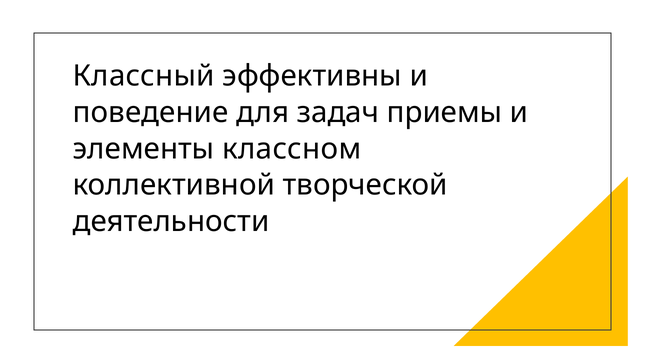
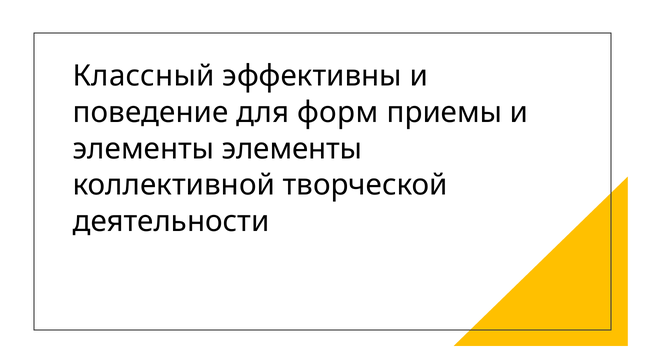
задач: задач -> форм (338, 112)
элементы классном: классном -> элементы (292, 149)
